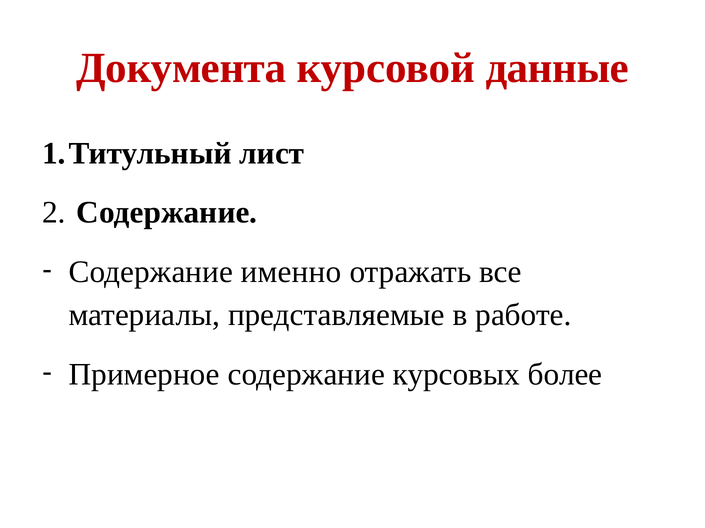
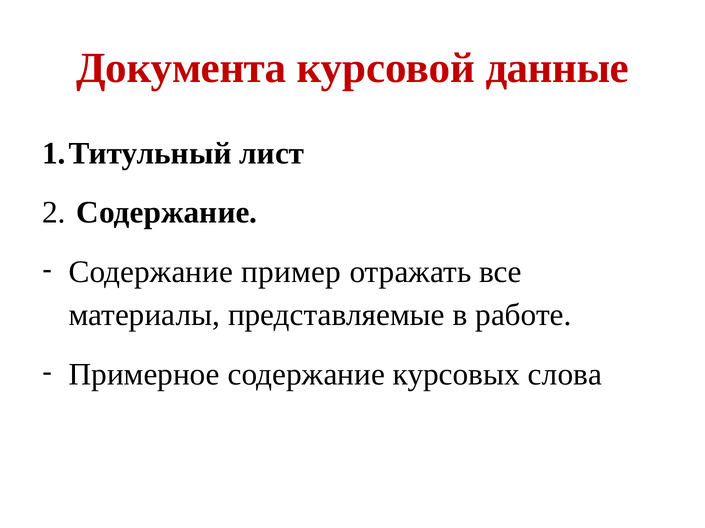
именно: именно -> пример (291, 272)
более: более -> слова (565, 375)
